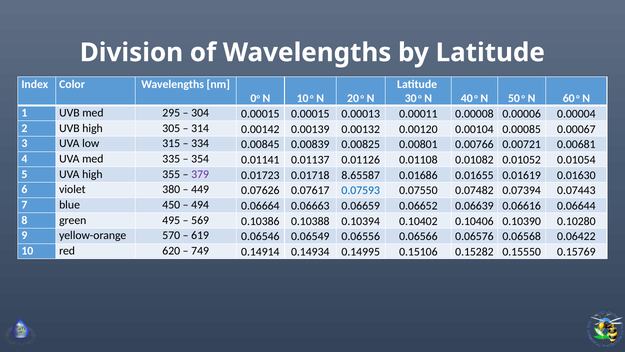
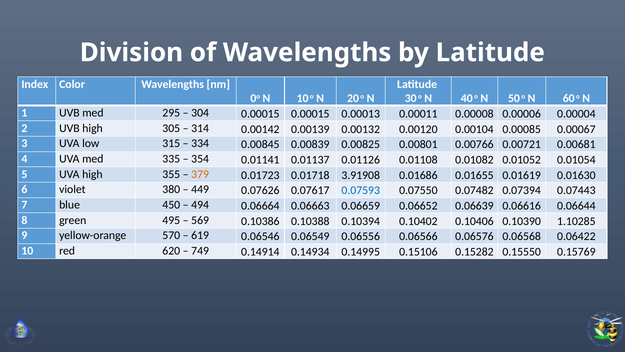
379 colour: purple -> orange (200, 174)
8.65587: 8.65587 -> 3.91908 (361, 175)
0.10280: 0.10280 -> 1.10285 (576, 221)
